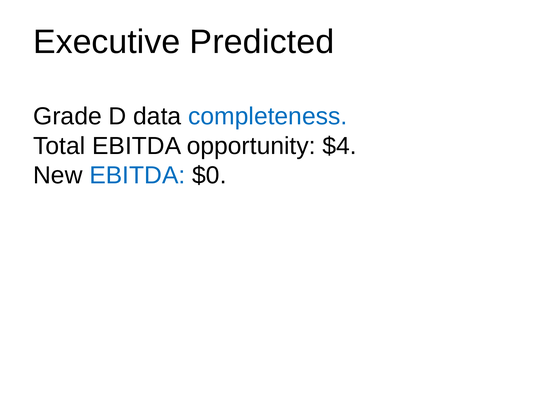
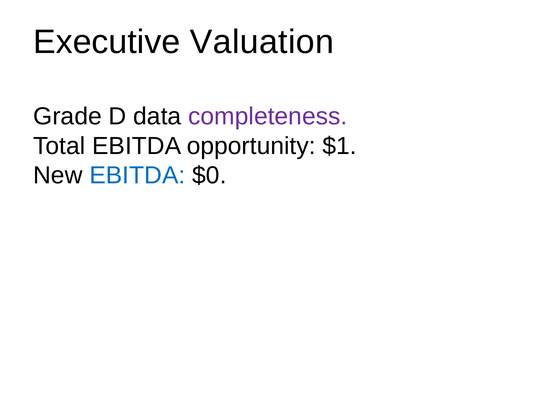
Predicted: Predicted -> Valuation (262, 42)
completeness colour: blue -> purple (268, 116)
$4: $4 -> $1 (340, 146)
